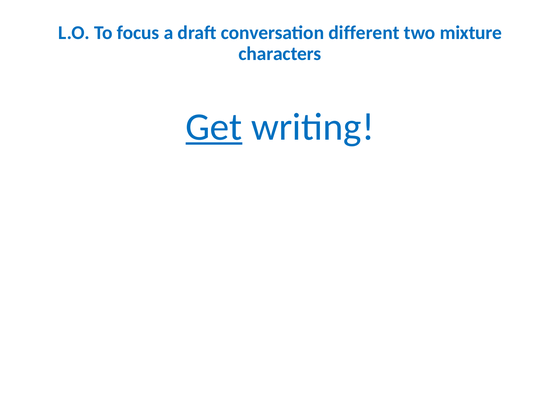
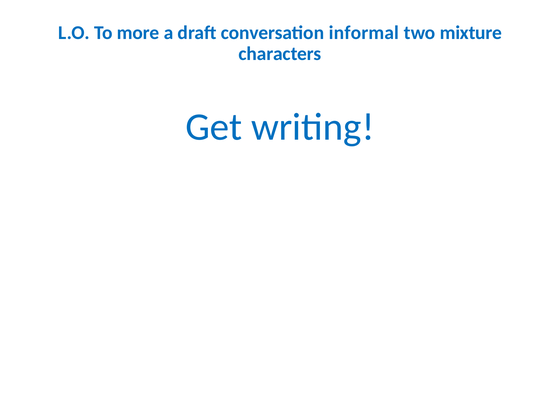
focus: focus -> more (138, 33)
different: different -> informal (364, 33)
Get underline: present -> none (214, 127)
